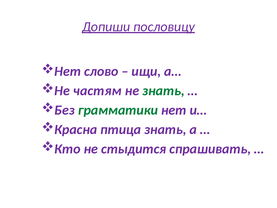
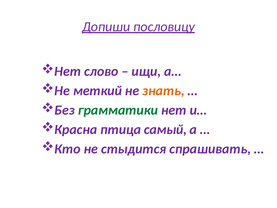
частям: частям -> меткий (97, 91)
знать colour: green -> orange (163, 91)
птица знать: знать -> самый (165, 129)
